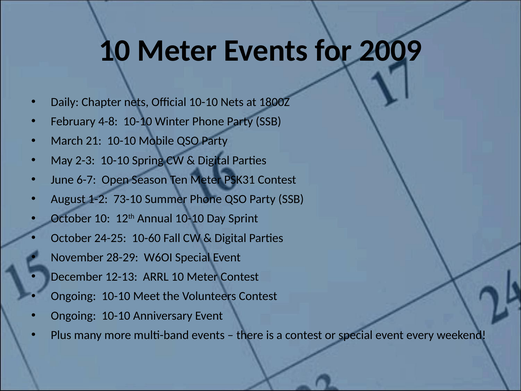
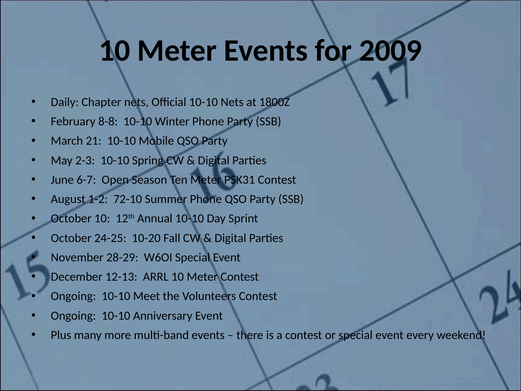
4-8: 4-8 -> 8-8 (108, 121)
73-10: 73-10 -> 72-10 (128, 199)
10-60: 10-60 -> 10-20 (146, 238)
